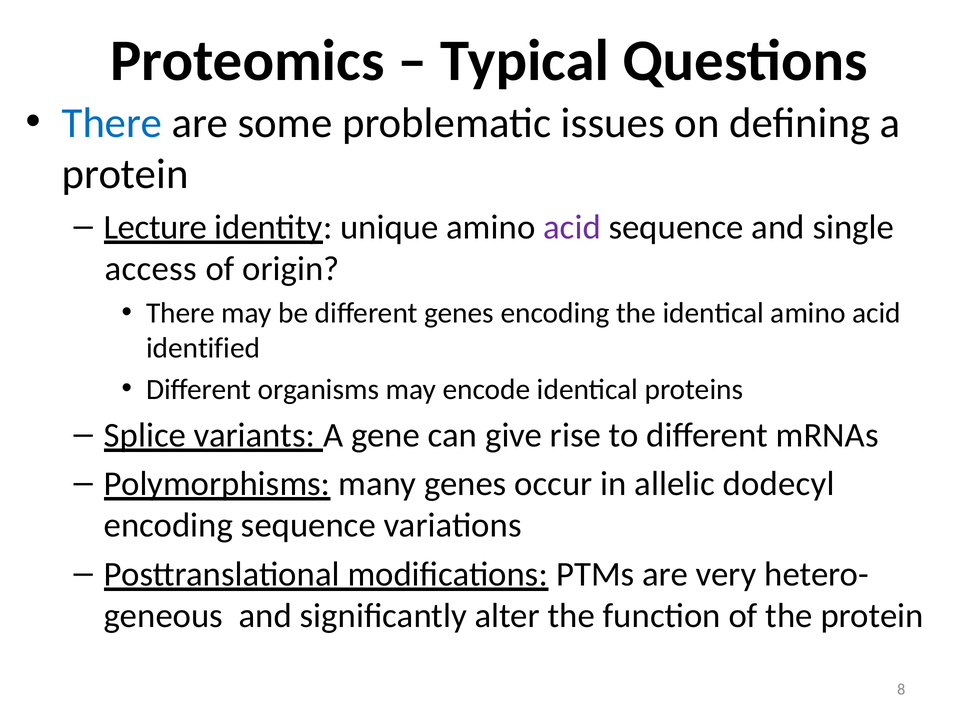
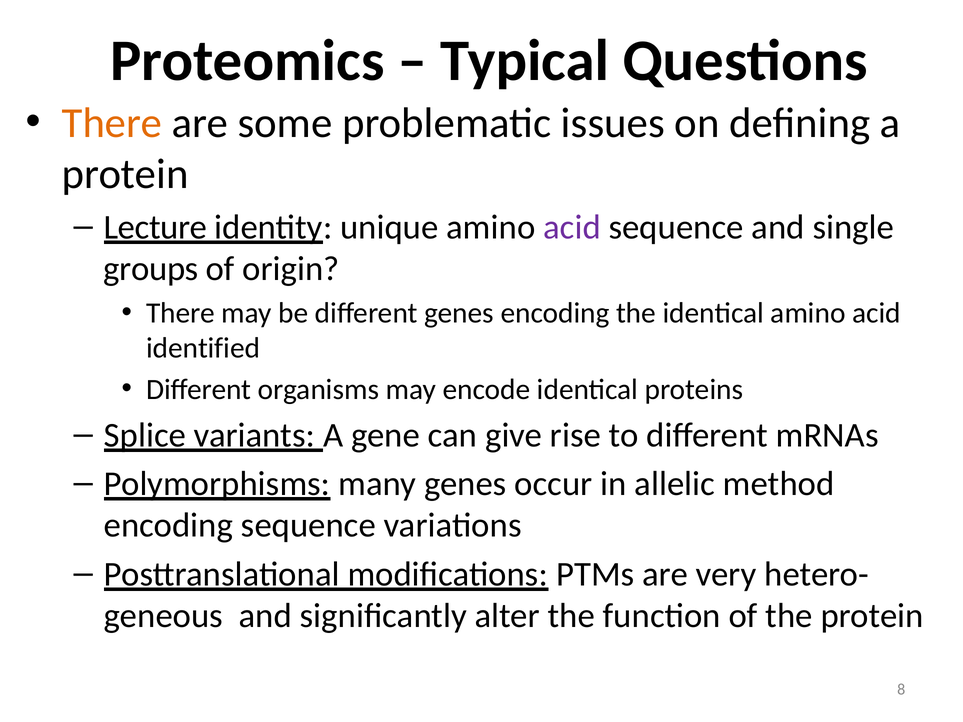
There colour: blue -> orange (112, 123)
access: access -> groups (151, 269)
dodecyl: dodecyl -> method (779, 484)
